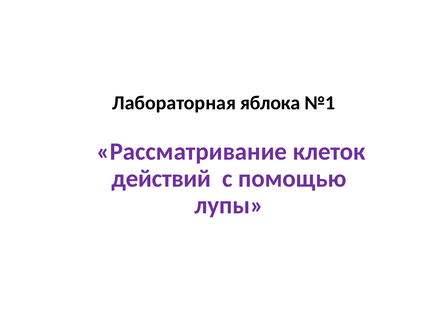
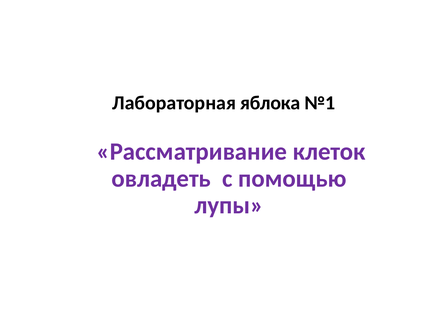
действий: действий -> овладеть (161, 179)
